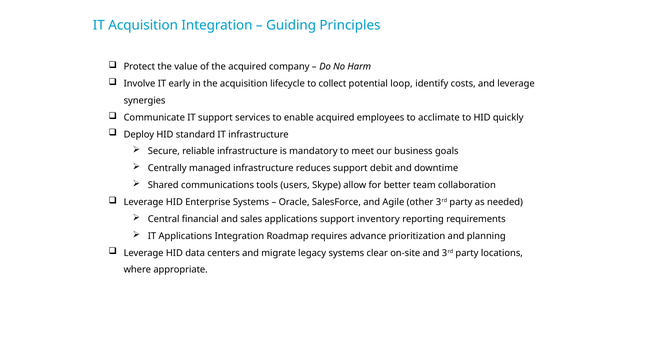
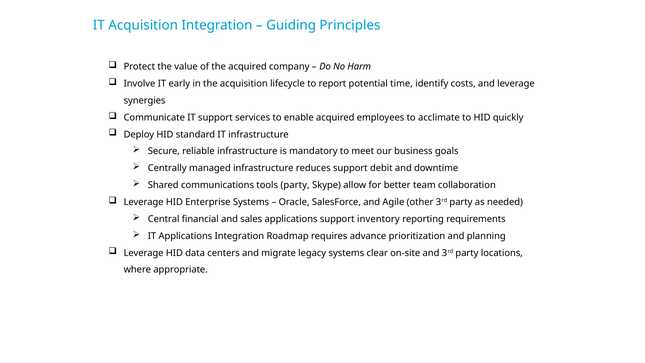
collect: collect -> report (332, 84)
loop: loop -> time (402, 84)
tools users: users -> party (295, 185)
